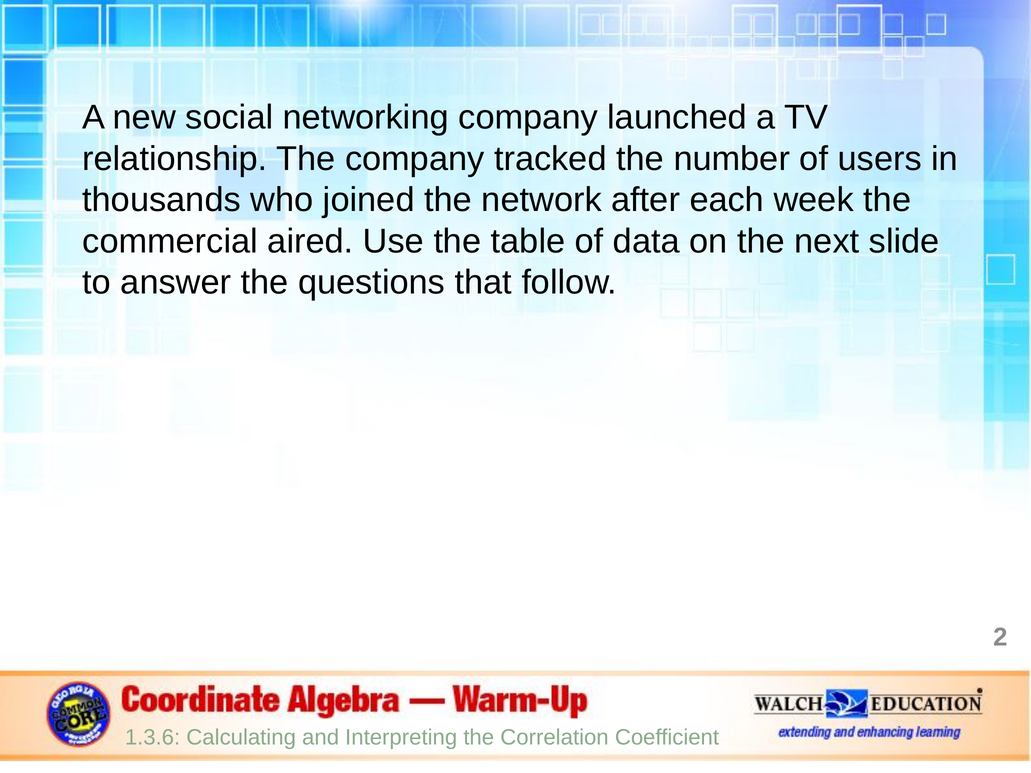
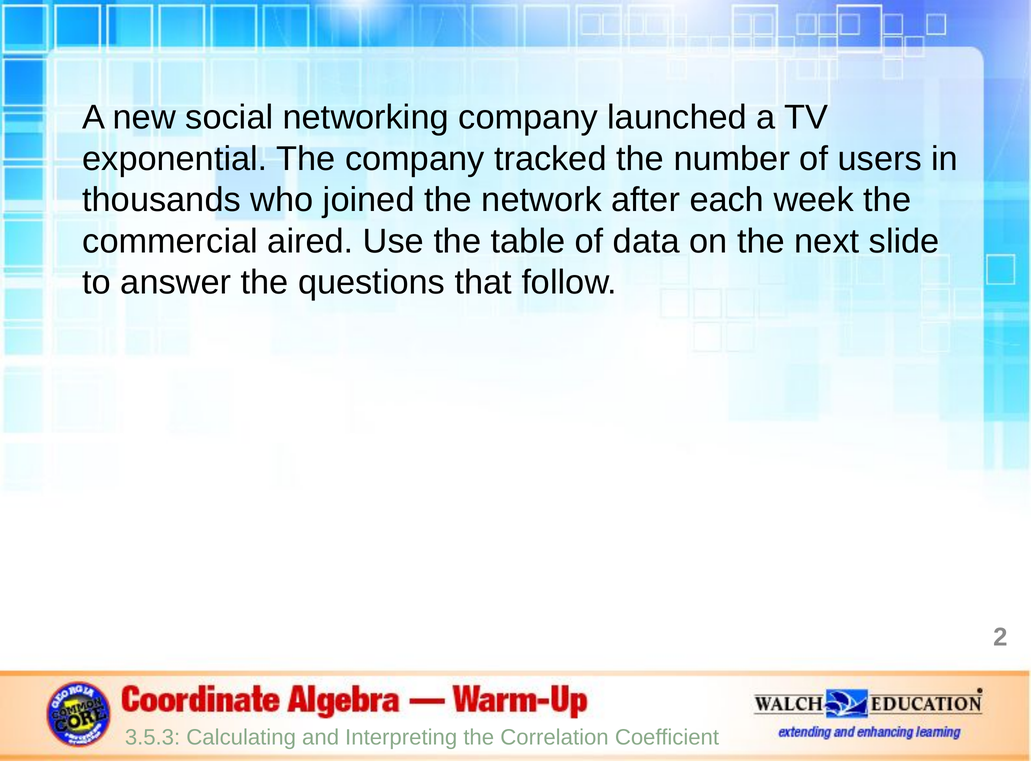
relationship: relationship -> exponential (175, 159)
1.3.6: 1.3.6 -> 3.5.3 (153, 738)
